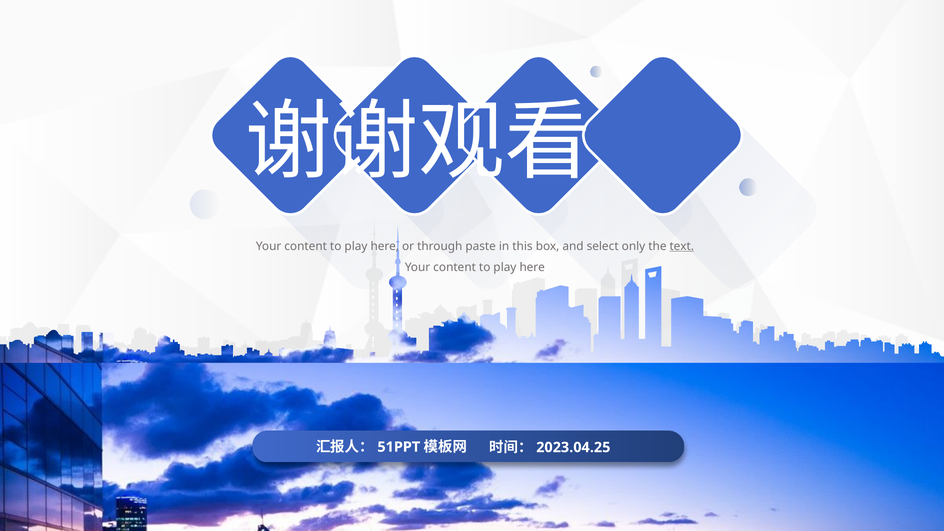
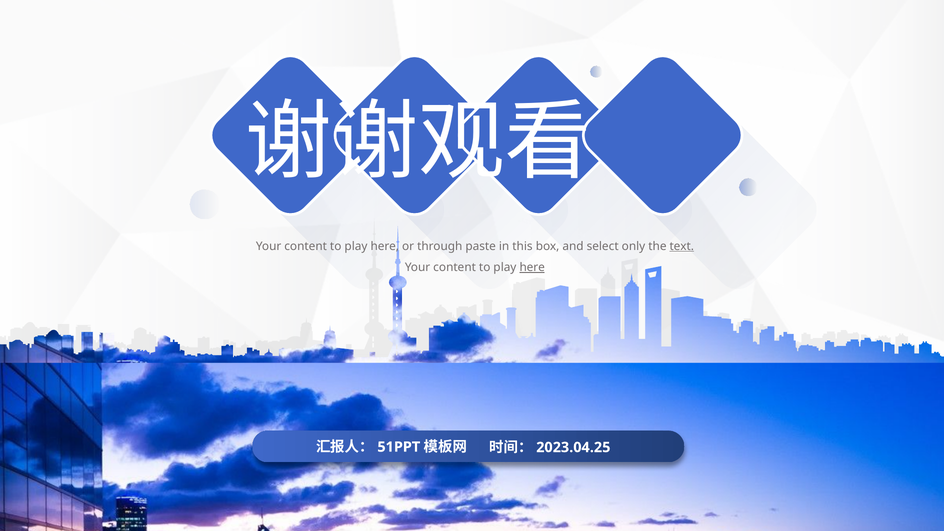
here underline: none -> present (532, 268)
